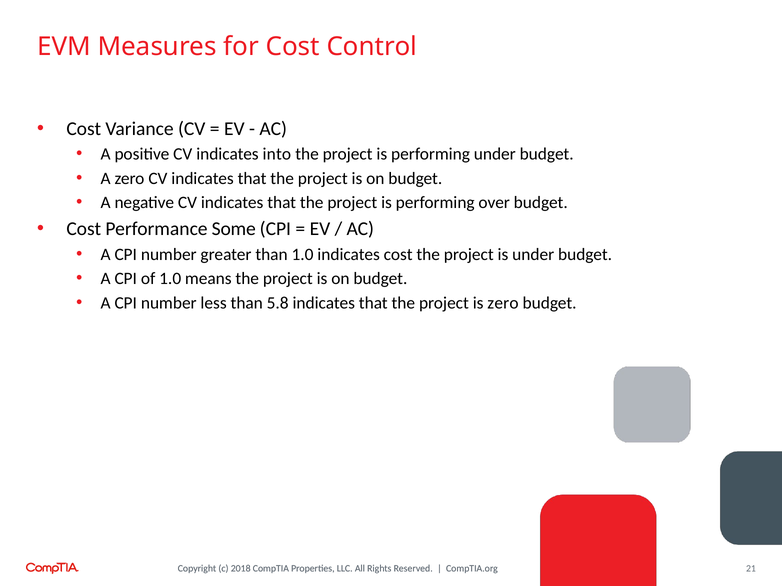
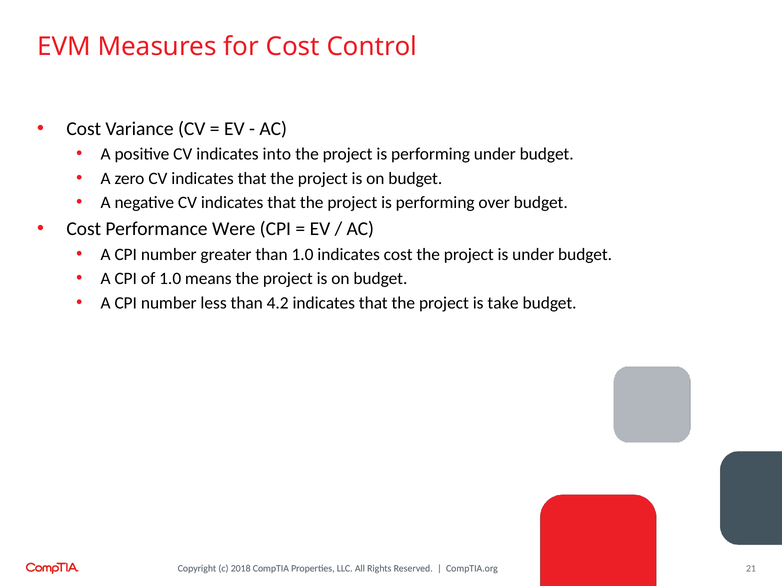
Some: Some -> Were (234, 229)
5.8: 5.8 -> 4.2 (278, 303)
is zero: zero -> take (503, 303)
